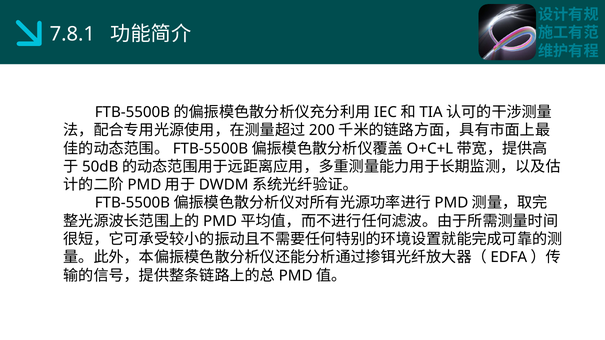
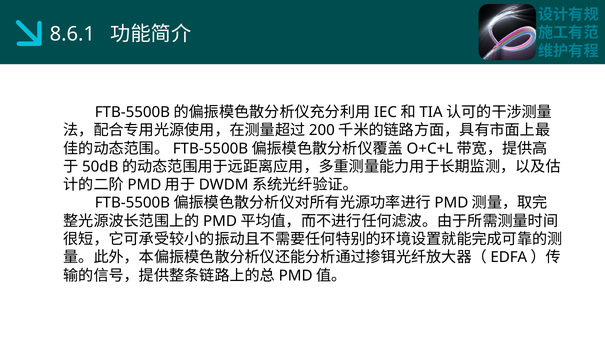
7.8.1: 7.8.1 -> 8.6.1 (72, 34)
